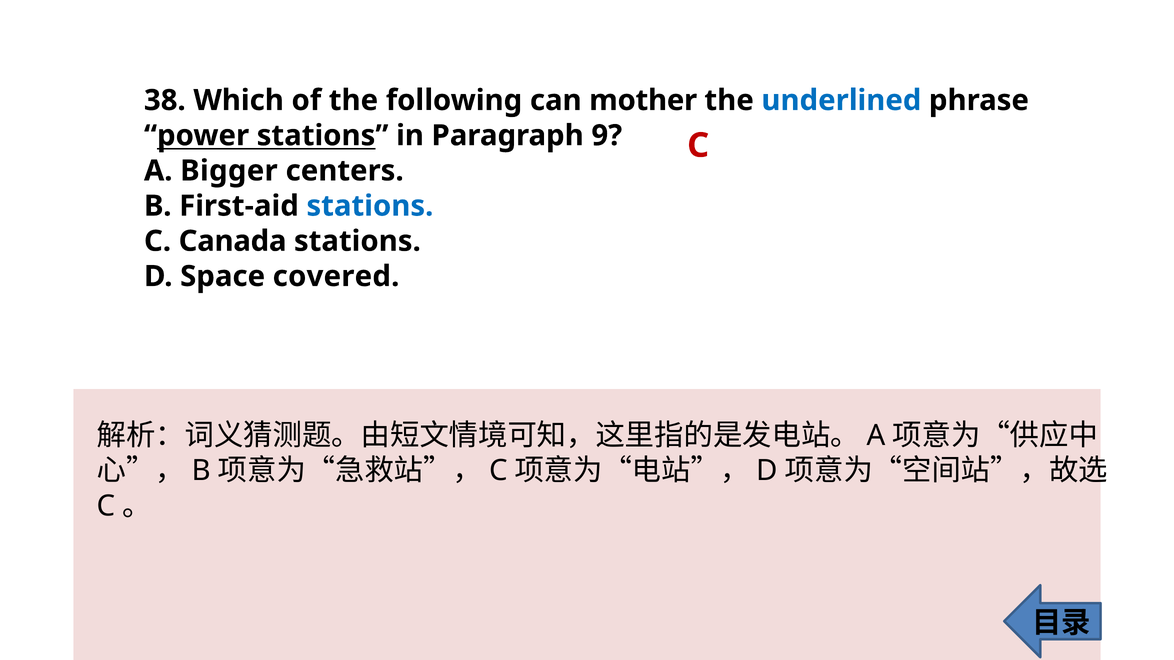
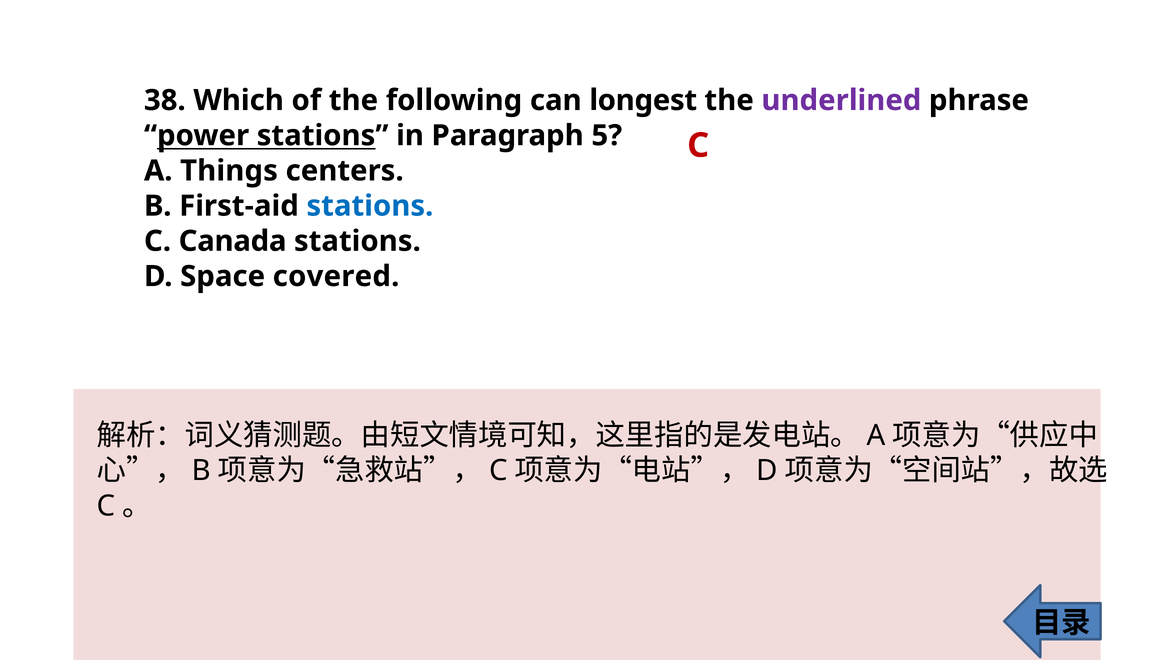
mother: mother -> longest (643, 100)
underlined colour: blue -> purple (841, 100)
9: 9 -> 5 (607, 136)
Bigger: Bigger -> Things (229, 171)
